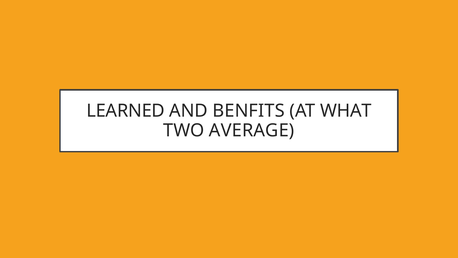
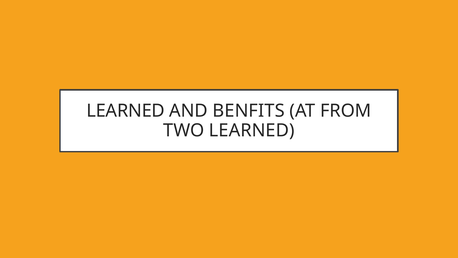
WHAT: WHAT -> FROM (346, 111)
TWO AVERAGE: AVERAGE -> LEARNED (252, 130)
